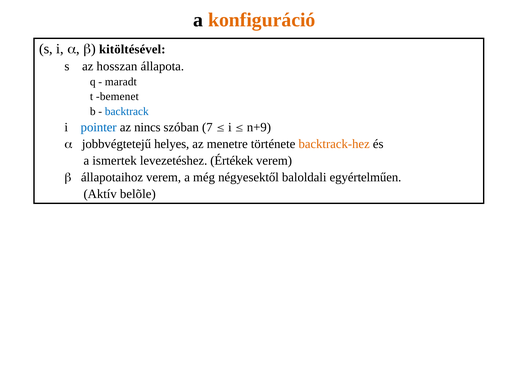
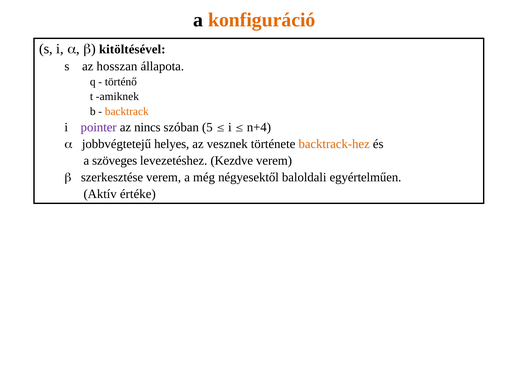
maradt: maradt -> történő (121, 82)
bemenet: bemenet -> amiknek (117, 97)
backtrack colour: blue -> orange (127, 111)
pointer colour: blue -> purple (99, 127)
7: 7 -> 5 (207, 127)
n+9: n+9 -> n+4 (259, 127)
menetre: menetre -> vesznek (227, 144)
ismertek: ismertek -> szöveges (115, 161)
Értékek: Értékek -> Kezdve (232, 161)
állapotaihoz: állapotaihoz -> szerkesztése (112, 177)
belõle: belõle -> értéke (138, 194)
